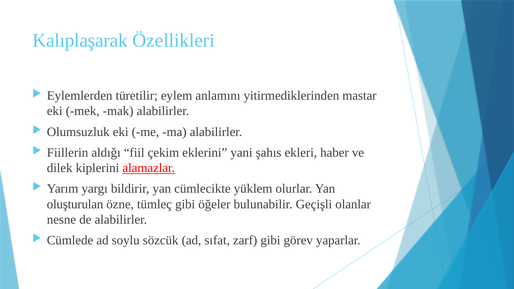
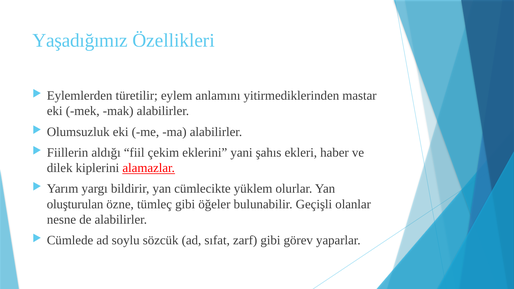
Kalıplaşarak: Kalıplaşarak -> Yaşadığımız (80, 41)
